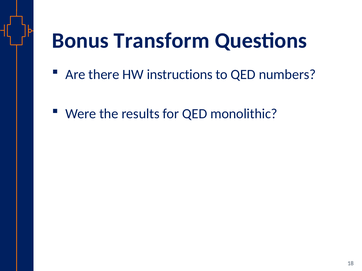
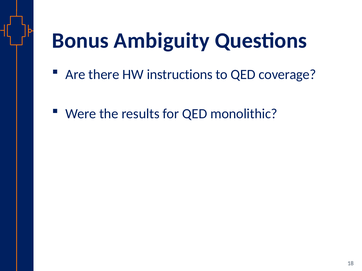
Transform: Transform -> Ambiguity (162, 41)
numbers: numbers -> coverage (287, 75)
